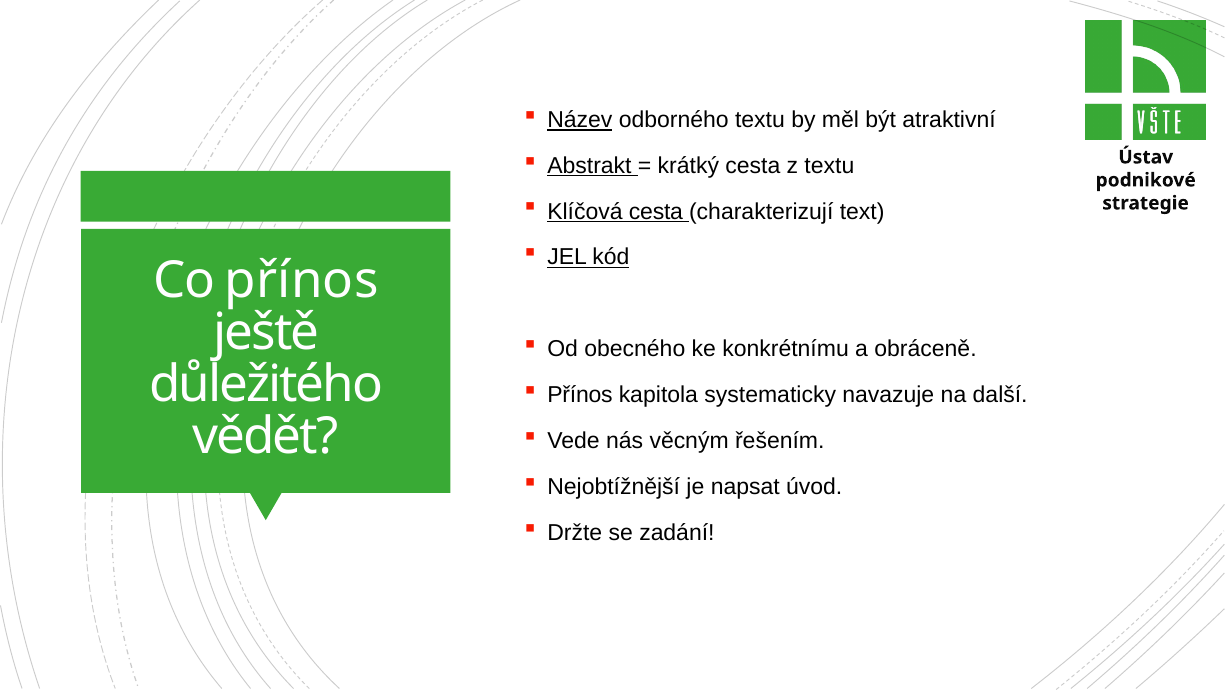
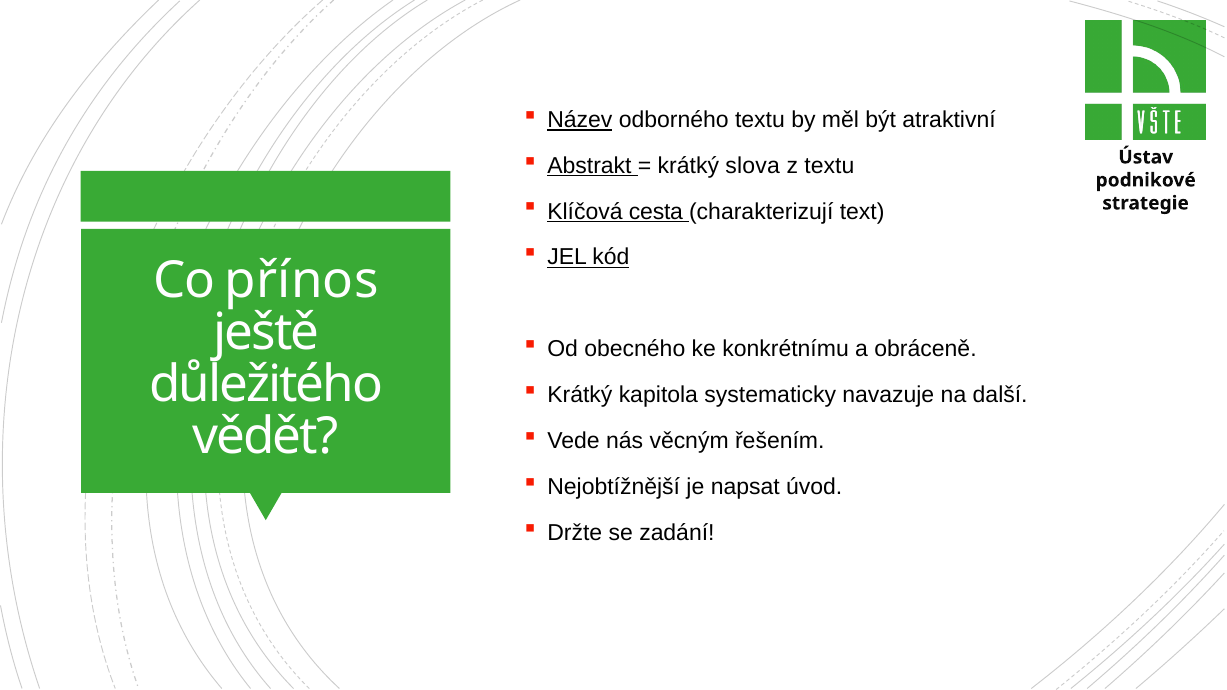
krátký cesta: cesta -> slova (753, 166)
Přínos: Přínos -> Krátký (580, 395)
